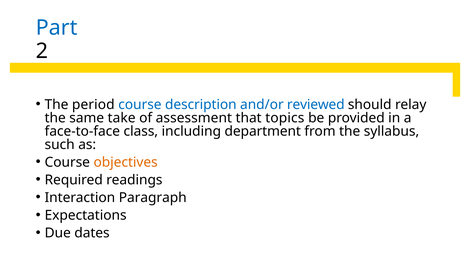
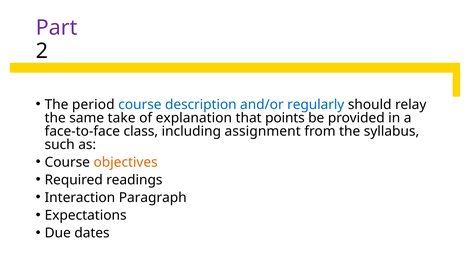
Part colour: blue -> purple (57, 28)
reviewed: reviewed -> regularly (316, 105)
assessment: assessment -> explanation (194, 118)
topics: topics -> points (285, 118)
department: department -> assignment (263, 131)
